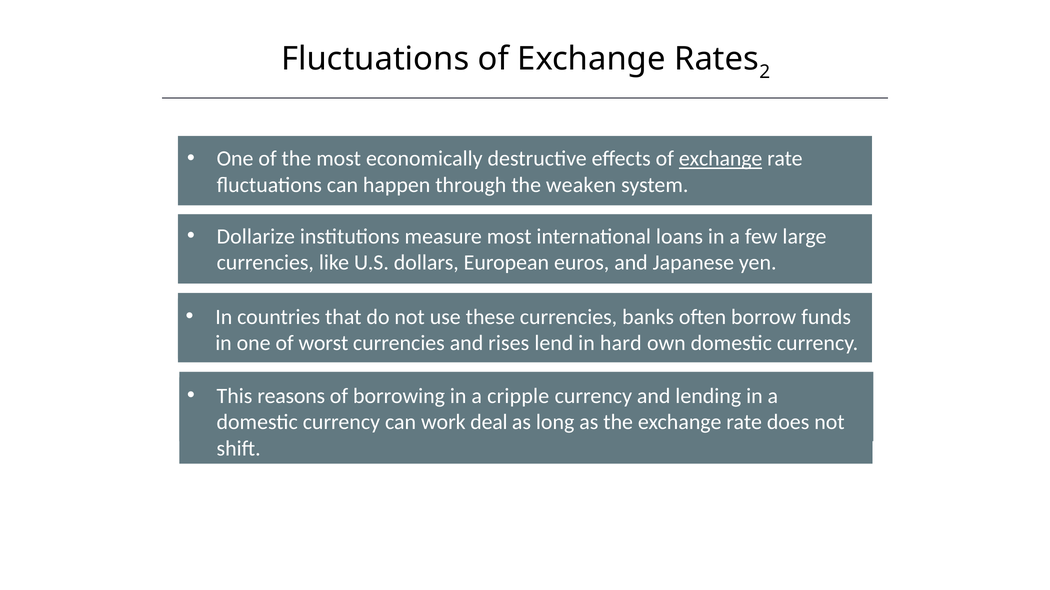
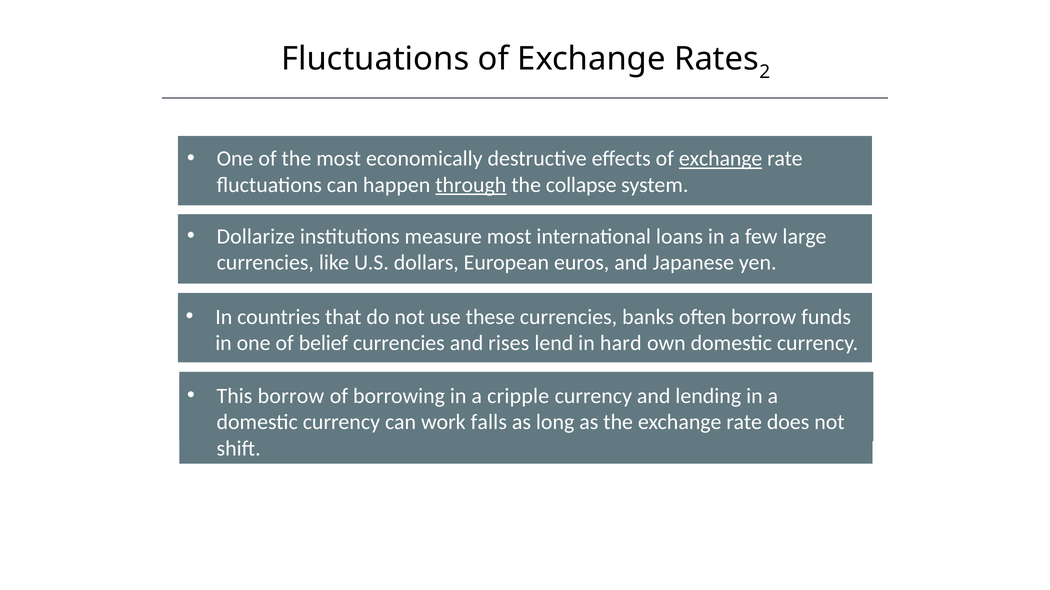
through underline: none -> present (471, 185)
weaken: weaken -> collapse (581, 185)
worst: worst -> belief (323, 344)
This reasons: reasons -> borrow (291, 396)
deal: deal -> falls (489, 423)
